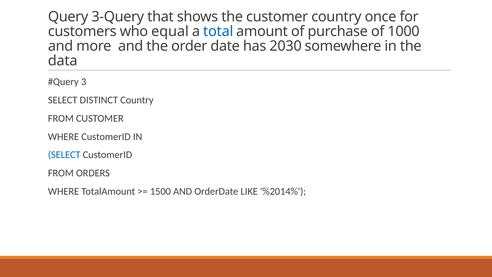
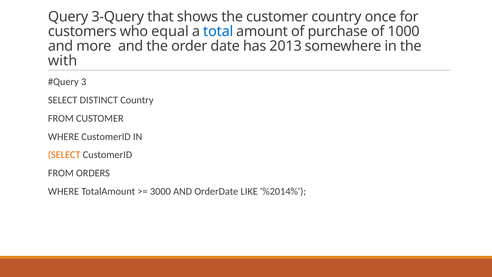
2030: 2030 -> 2013 (286, 46)
data: data -> with (63, 61)
SELECT colour: blue -> orange (64, 155)
1500: 1500 -> 3000 (160, 191)
